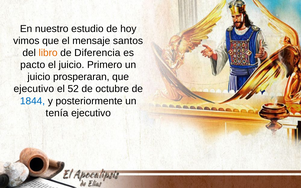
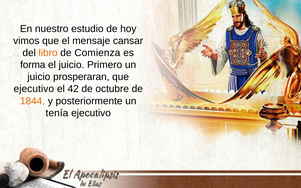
santos: santos -> cansar (128, 41)
Diferencia: Diferencia -> Comienza (97, 53)
pacto: pacto -> forma (33, 65)
52: 52 -> 42 (73, 89)
1844 colour: blue -> orange (32, 101)
